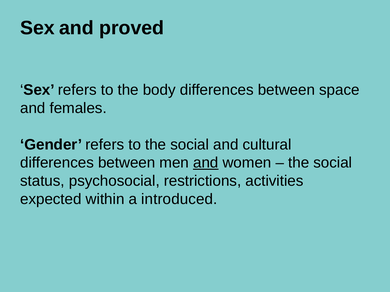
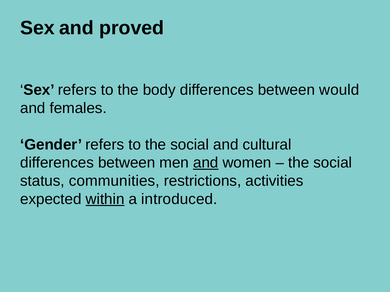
space: space -> would (339, 90)
psychosocial: psychosocial -> communities (114, 181)
within underline: none -> present (105, 199)
